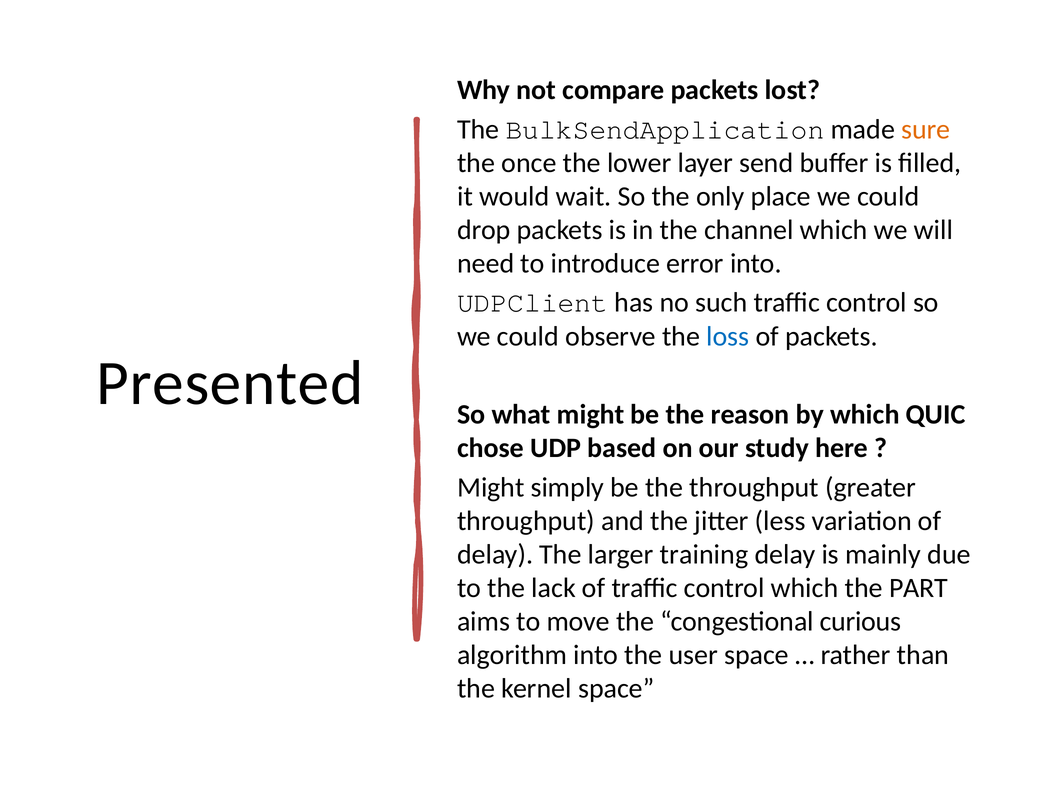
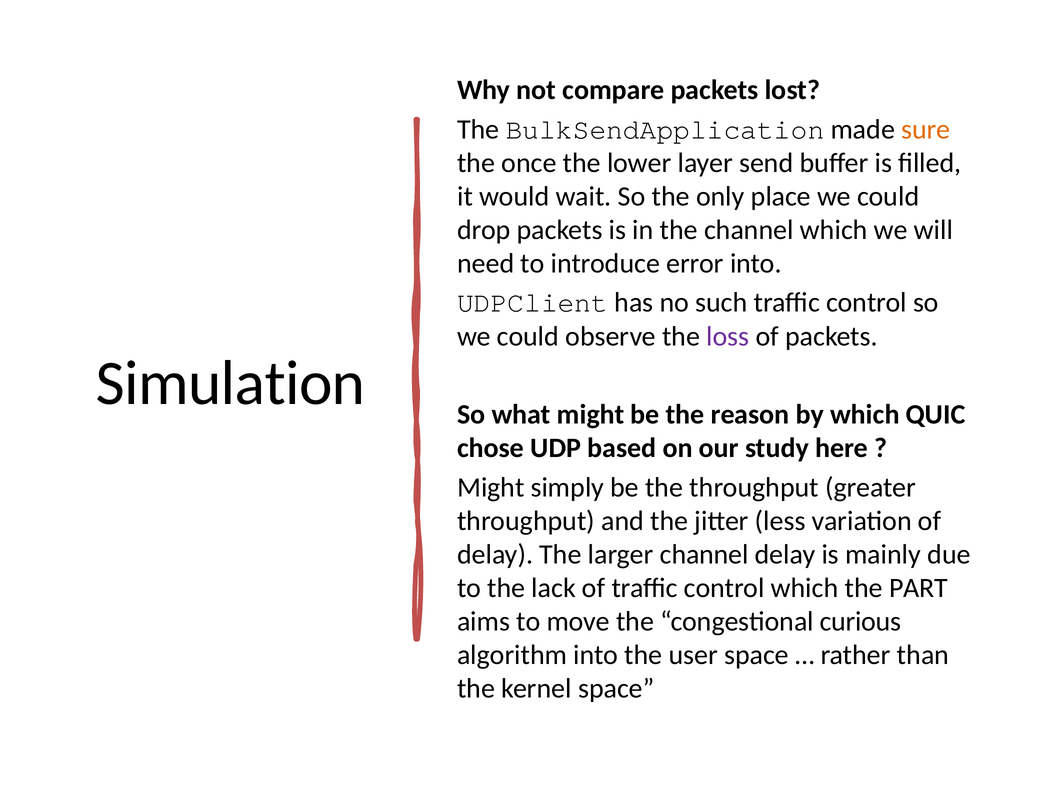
loss colour: blue -> purple (728, 336)
Presented: Presented -> Simulation (230, 384)
larger training: training -> channel (704, 555)
